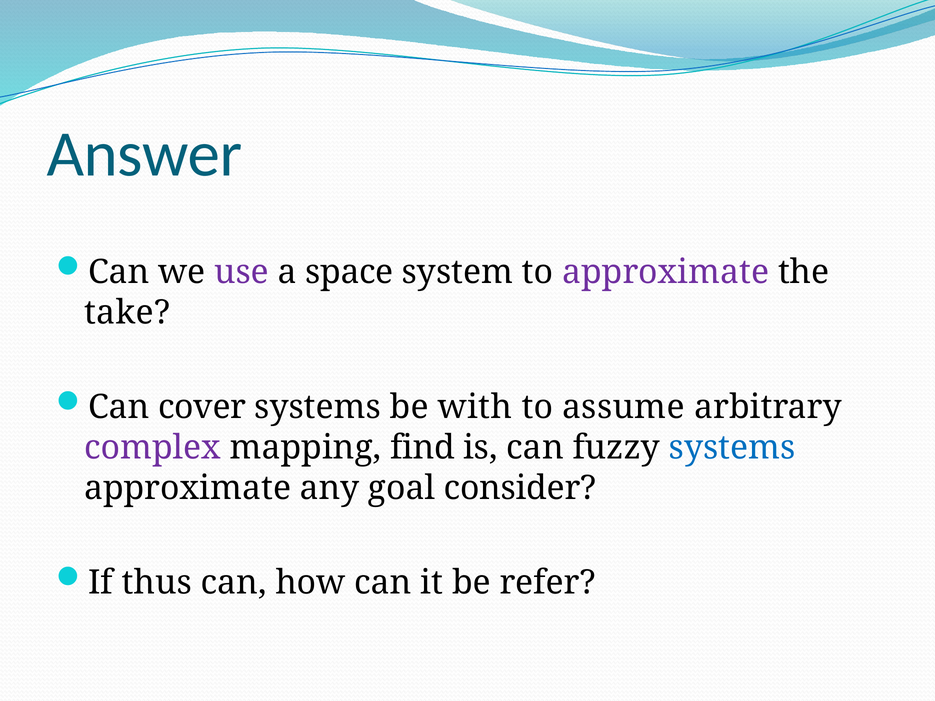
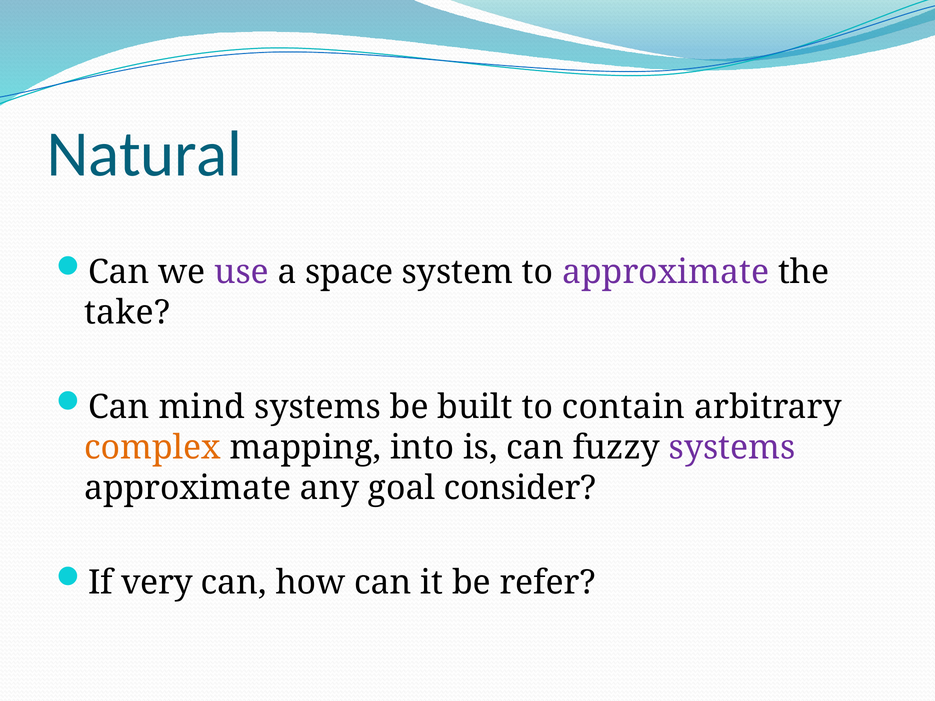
Answer: Answer -> Natural (144, 154)
cover: cover -> mind (202, 407)
with: with -> built (475, 407)
assume: assume -> contain (623, 407)
complex colour: purple -> orange (152, 448)
find: find -> into (422, 448)
systems colour: blue -> purple (732, 448)
thus: thus -> very (157, 583)
